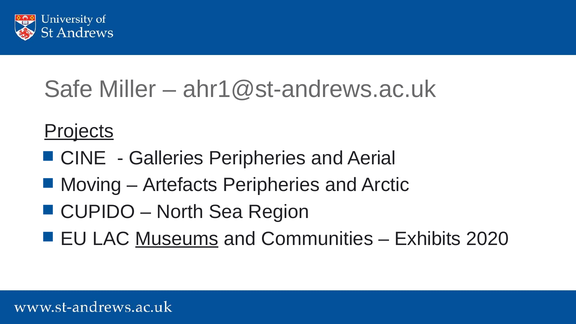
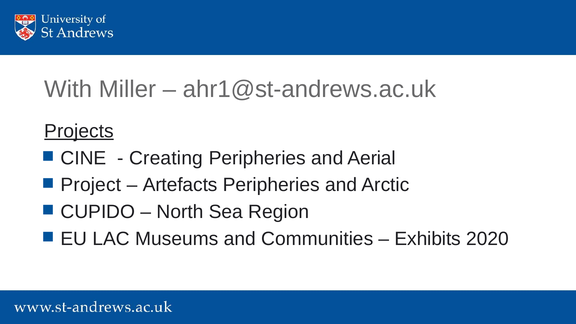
Safe: Safe -> With (68, 89)
Galleries: Galleries -> Creating (166, 158)
Moving: Moving -> Project (91, 185)
Museums underline: present -> none (177, 239)
